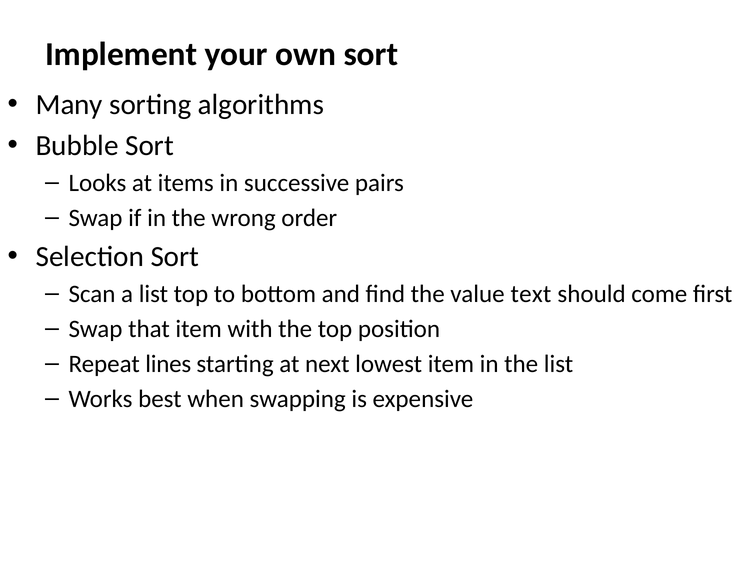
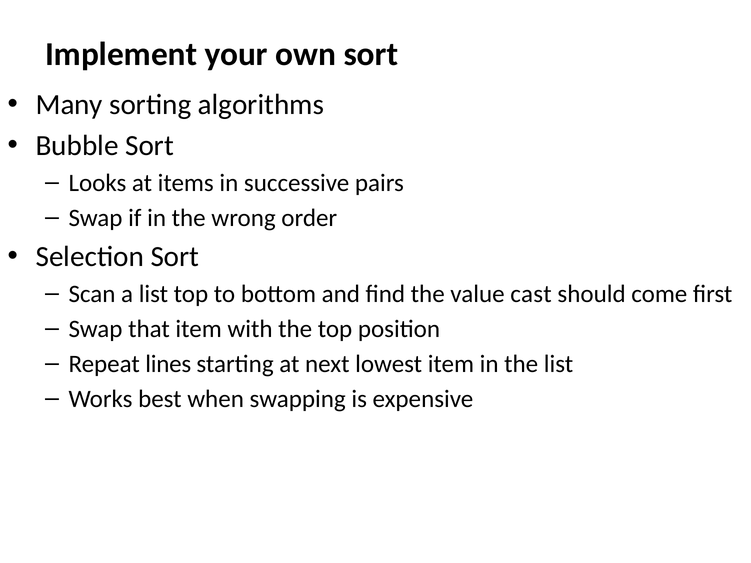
text: text -> cast (531, 294)
